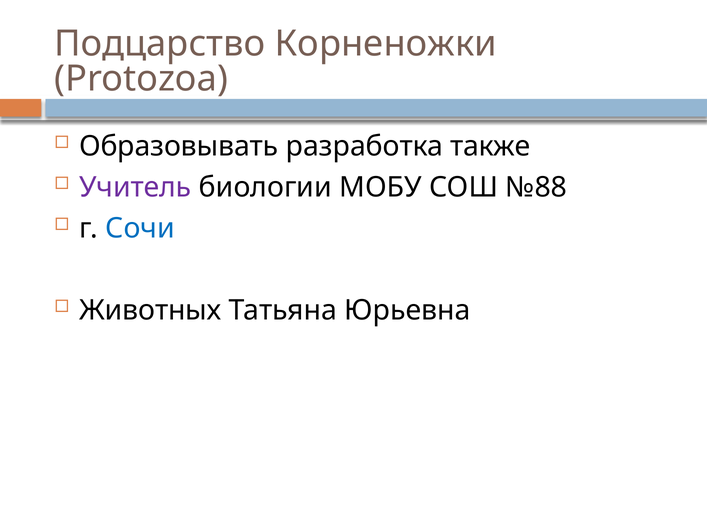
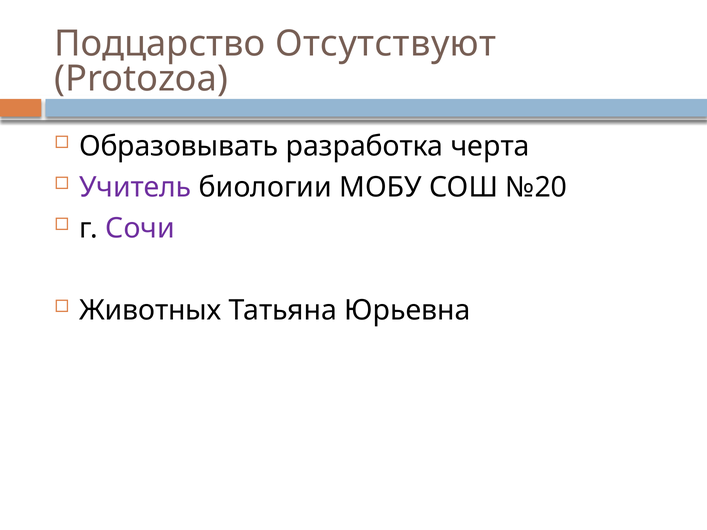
Корненожки: Корненожки -> Отсутствуют (386, 44)
также: также -> черта (490, 146)
№88: №88 -> №20 (536, 187)
Сочи colour: blue -> purple (140, 228)
